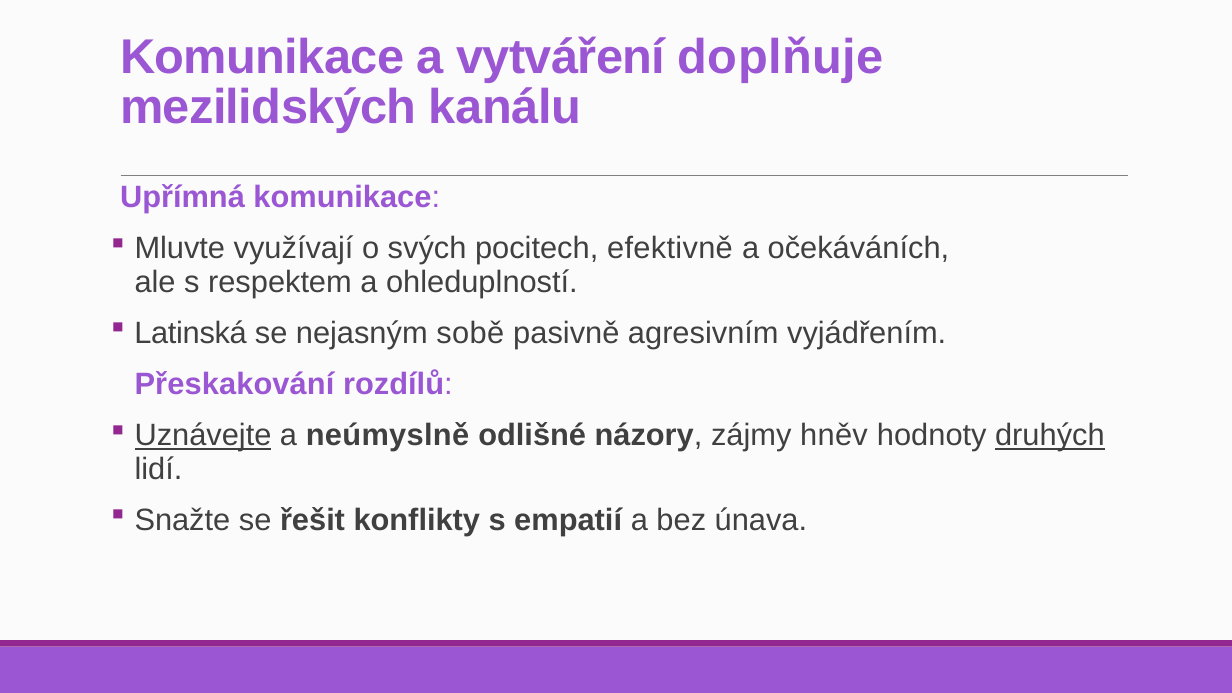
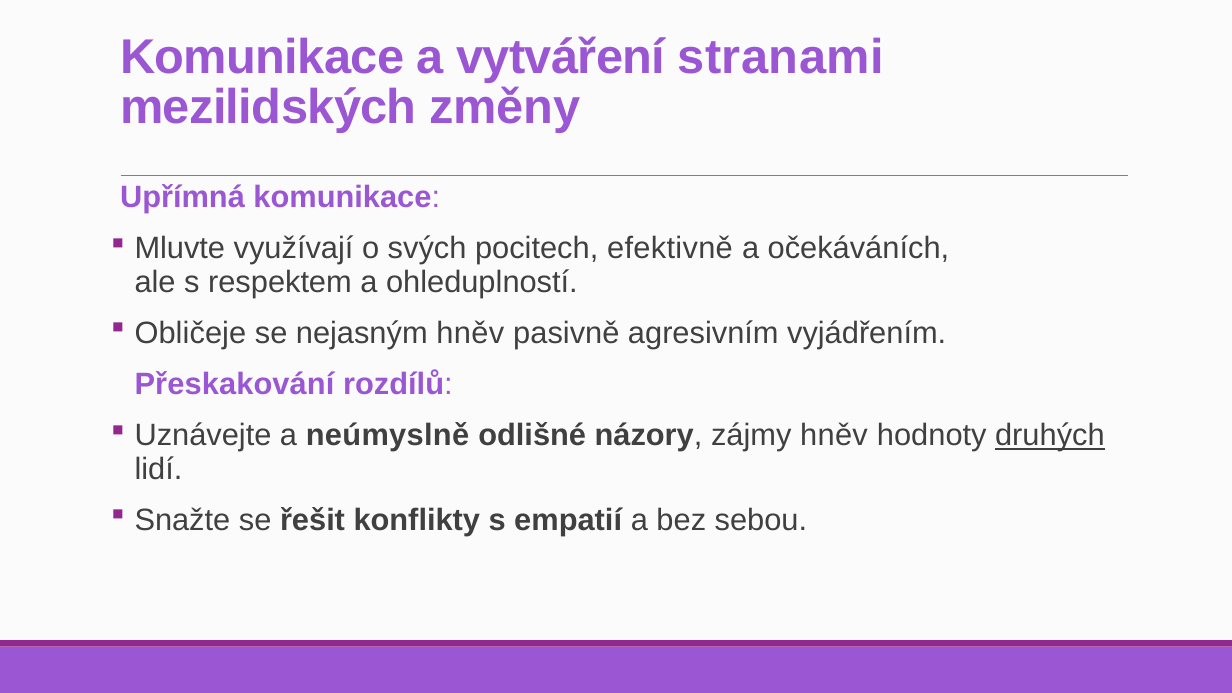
doplňuje: doplňuje -> stranami (781, 57)
kanálu: kanálu -> změny (505, 107)
Latinská: Latinská -> Obličeje (190, 333)
nejasným sobě: sobě -> hněv (470, 333)
Uznávejte underline: present -> none (203, 436)
únava: únava -> sebou (761, 520)
